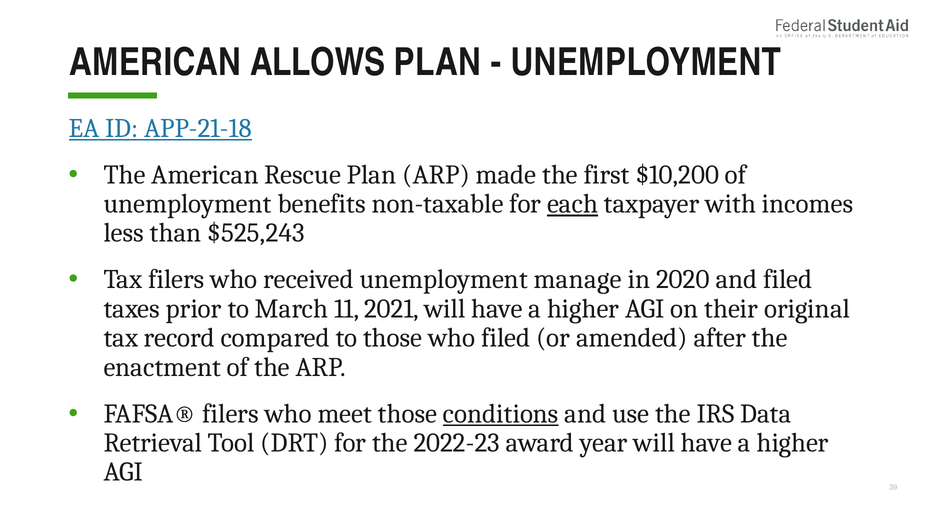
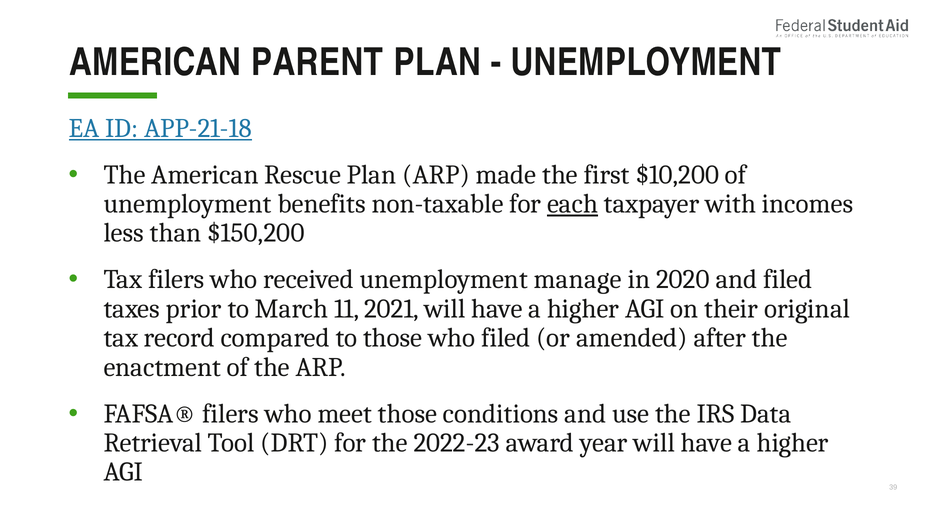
ALLOWS: ALLOWS -> PARENT (317, 63)
$525,243: $525,243 -> $150,200 (256, 233)
conditions underline: present -> none (501, 414)
